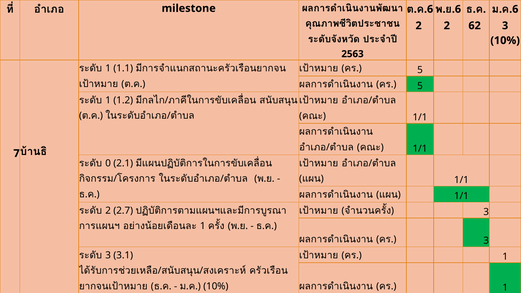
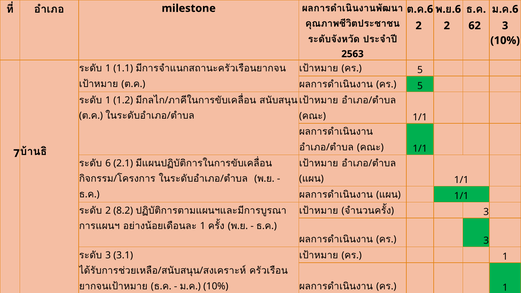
0: 0 -> 6 (108, 163)
2.7: 2.7 -> 8.2 (123, 211)
